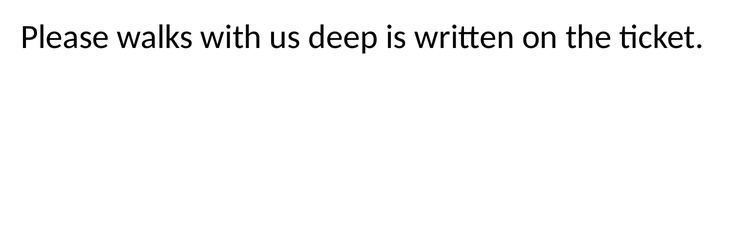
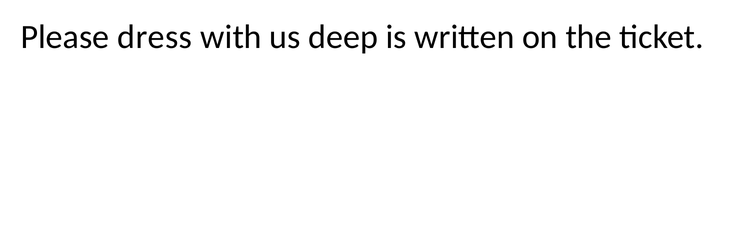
walks: walks -> dress (155, 37)
